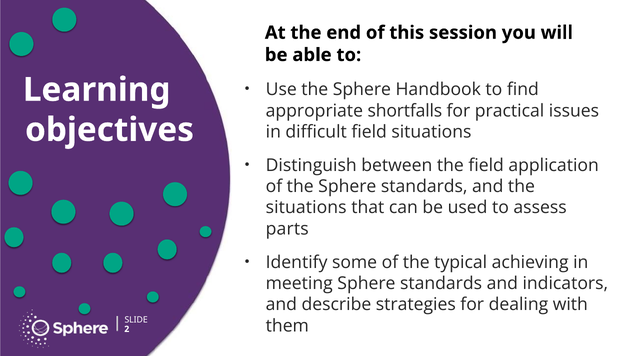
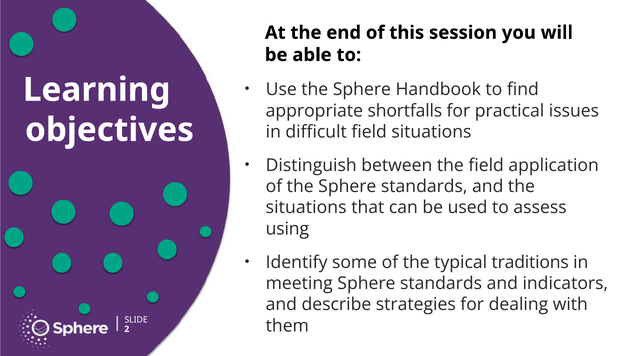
parts: parts -> using (287, 228)
achieving: achieving -> traditions (530, 262)
